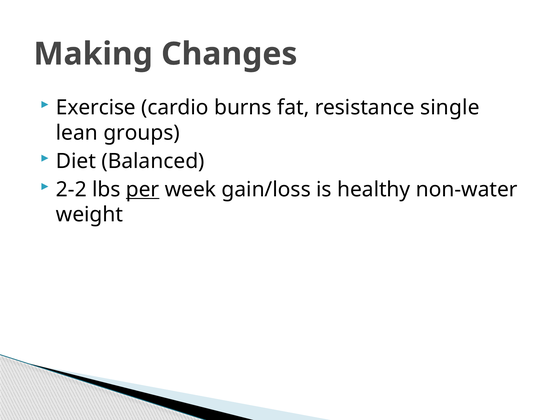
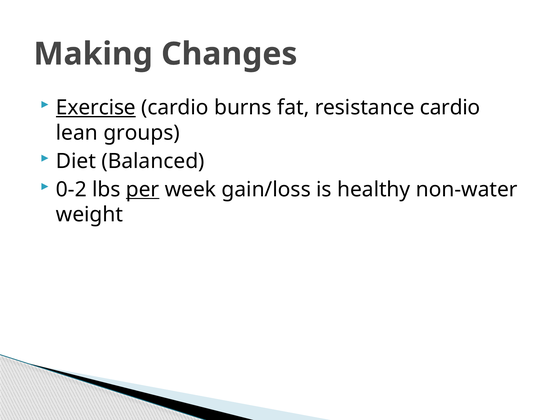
Exercise underline: none -> present (96, 108)
resistance single: single -> cardio (450, 108)
2-2: 2-2 -> 0-2 (71, 189)
